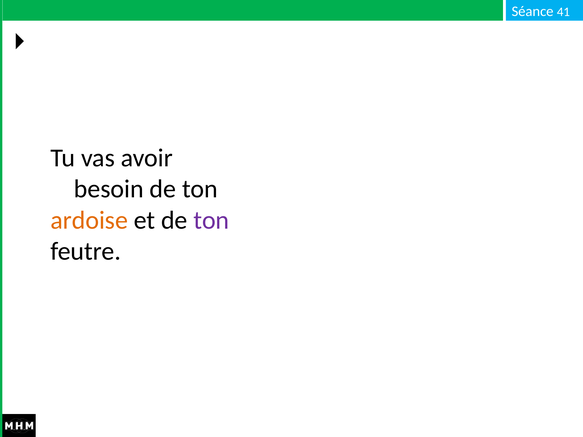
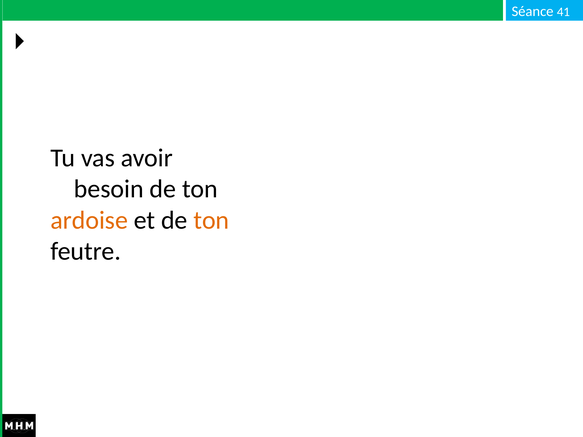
ton colour: purple -> orange (211, 220)
